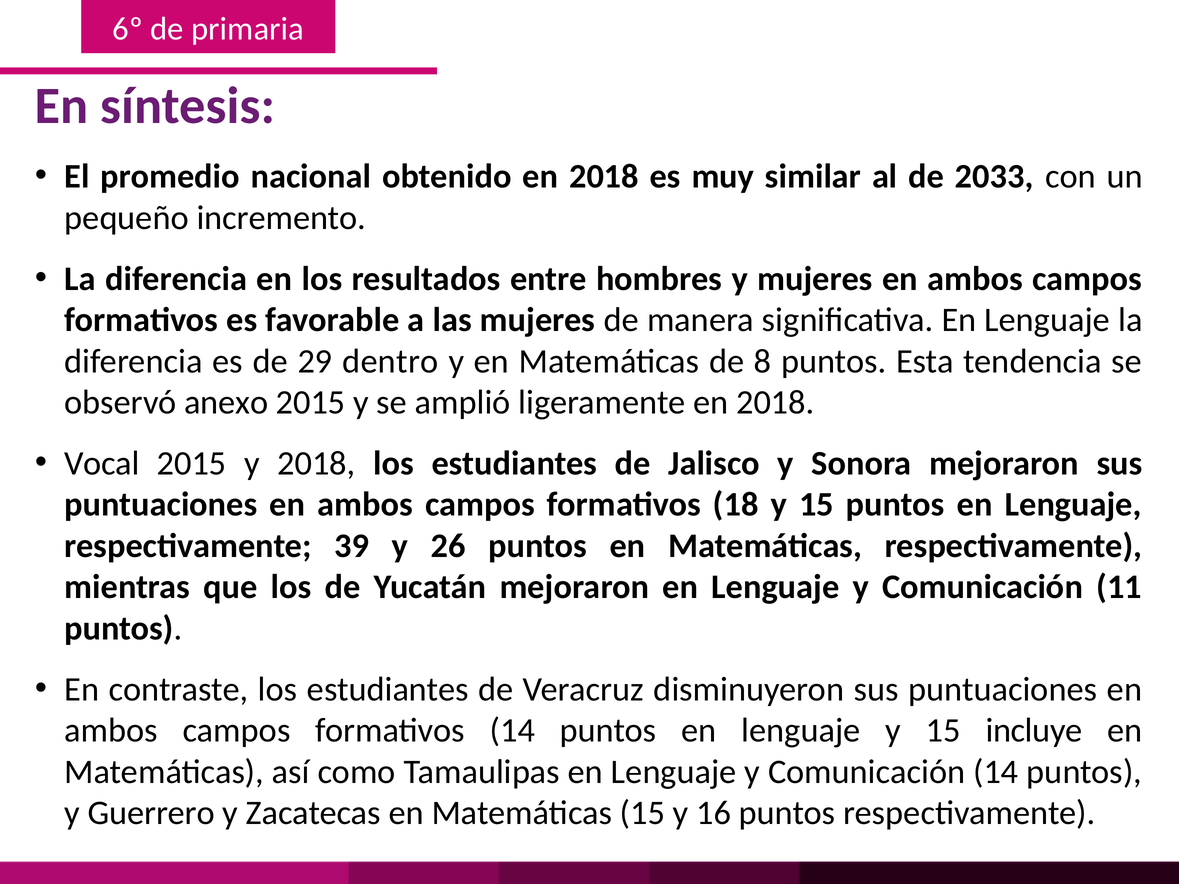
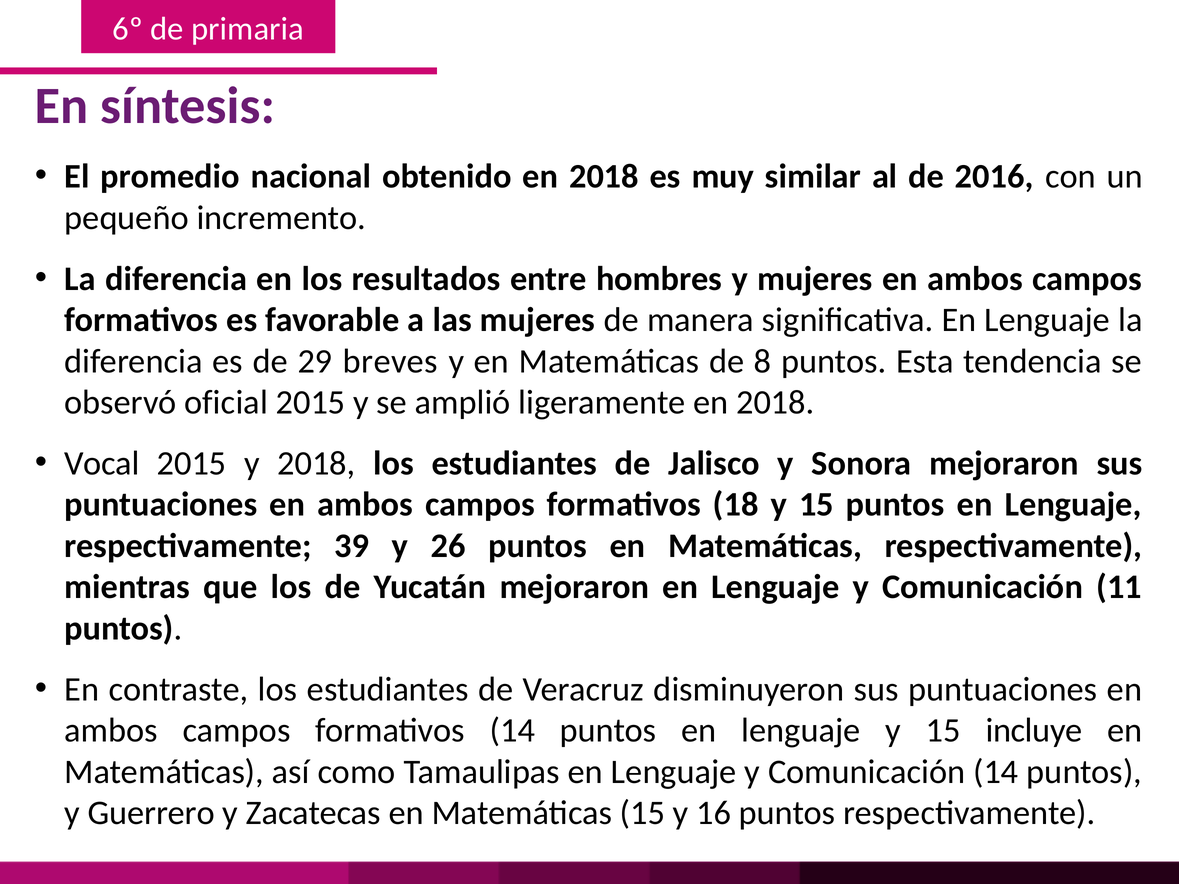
2033: 2033 -> 2016 (994, 177)
dentro: dentro -> breves (390, 361)
anexo: anexo -> oficial (226, 403)
